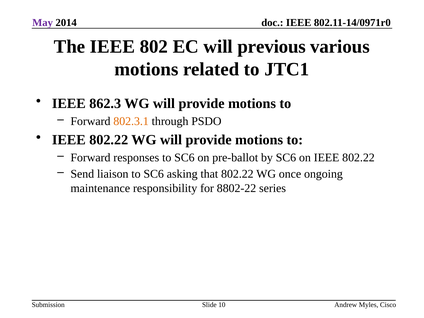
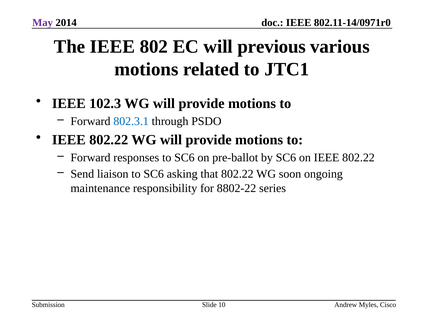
862.3: 862.3 -> 102.3 (105, 103)
802.3.1 colour: orange -> blue (131, 121)
once: once -> soon (290, 174)
